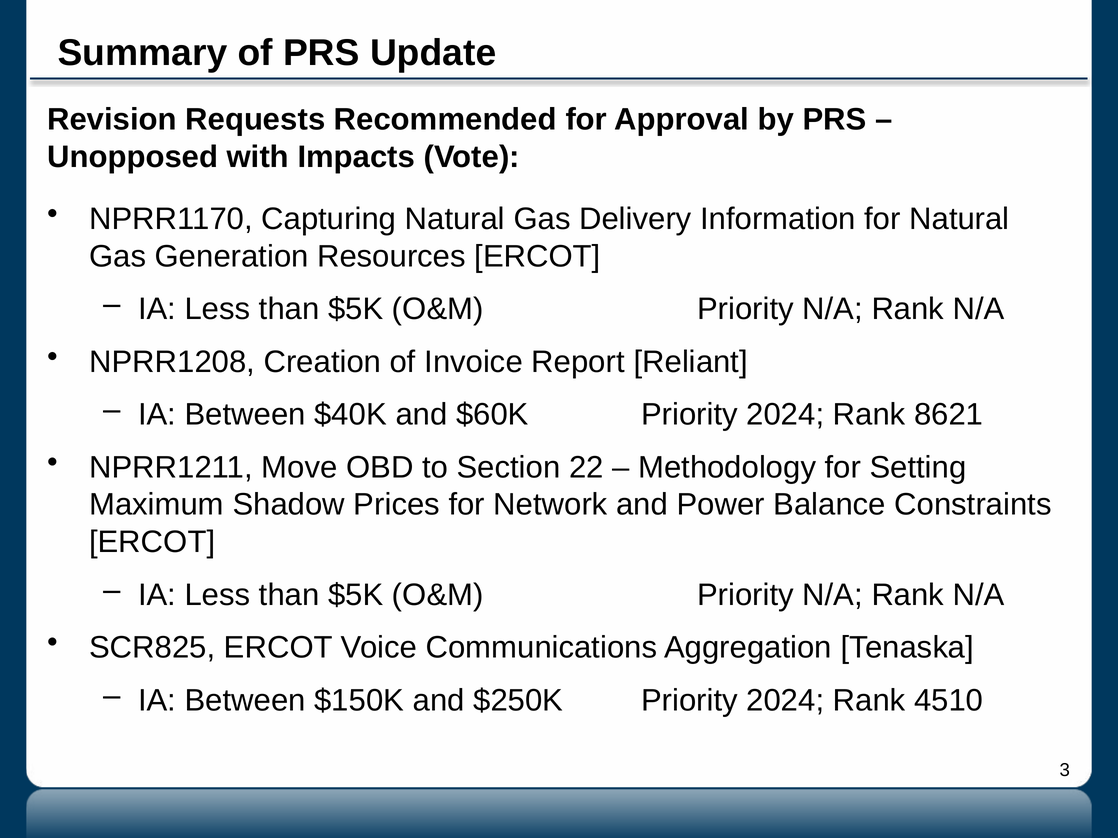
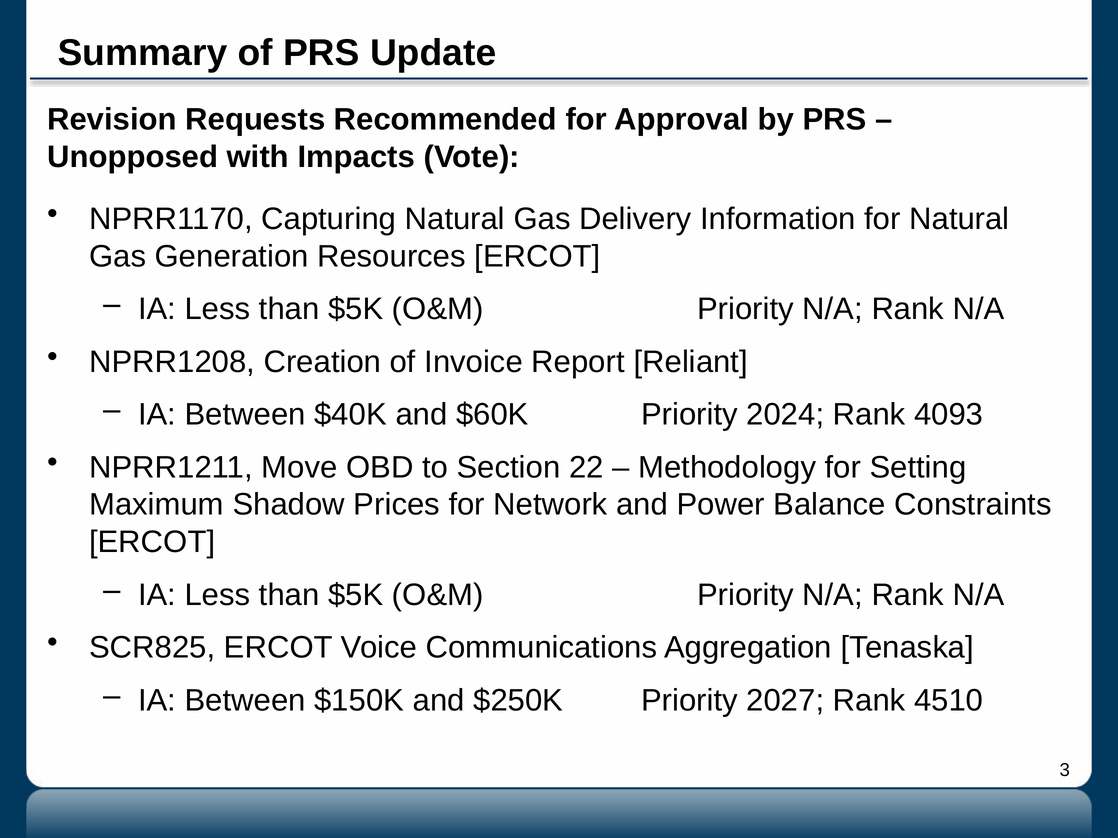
8621: 8621 -> 4093 (949, 415)
$250K Priority 2024: 2024 -> 2027 (785, 701)
